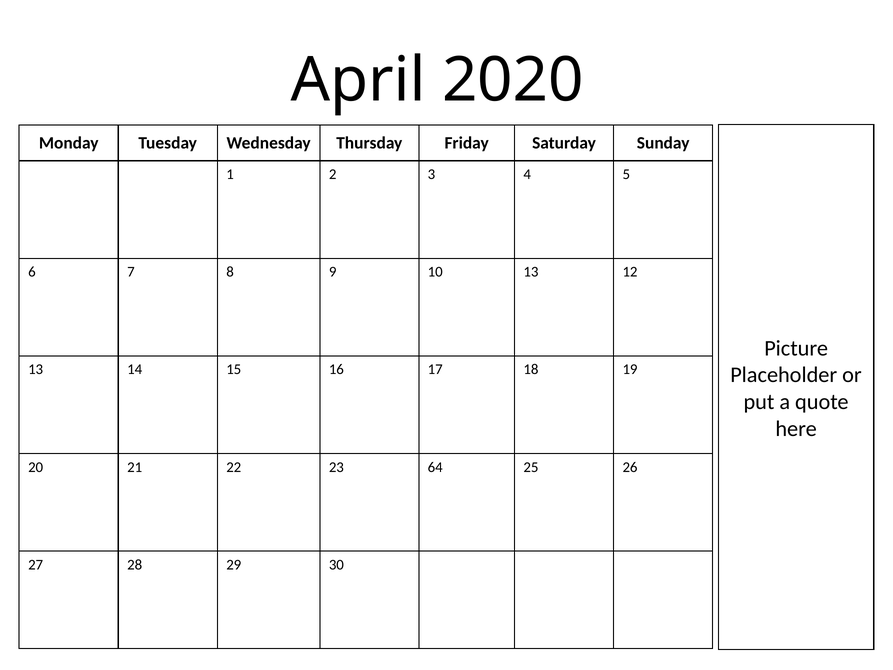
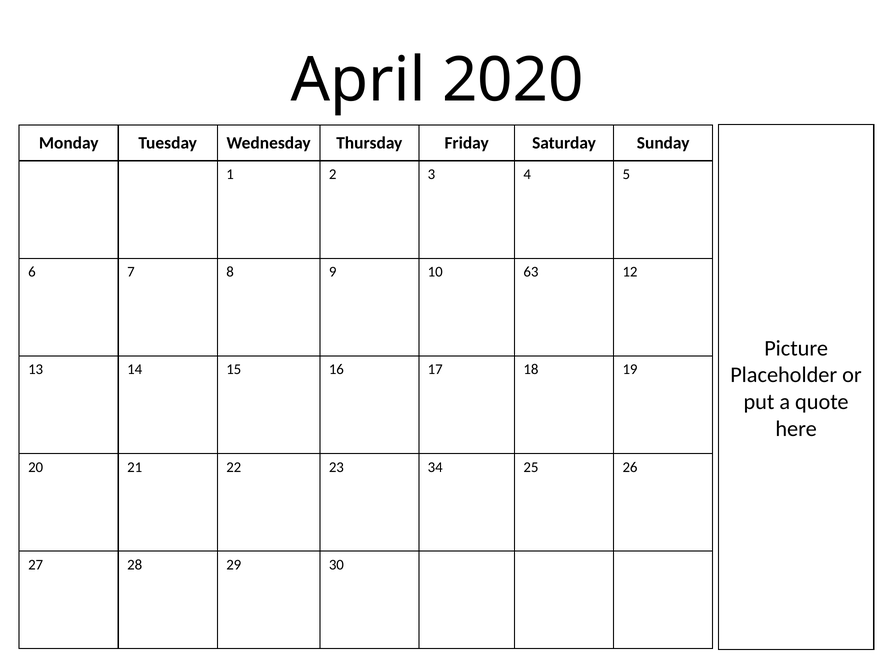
10 13: 13 -> 63 (531, 272)
64: 64 -> 34 (435, 467)
